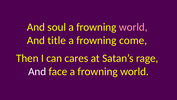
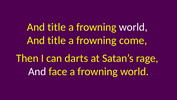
soul: soul -> title (57, 27)
world colour: pink -> white (133, 27)
cares: cares -> darts (76, 58)
